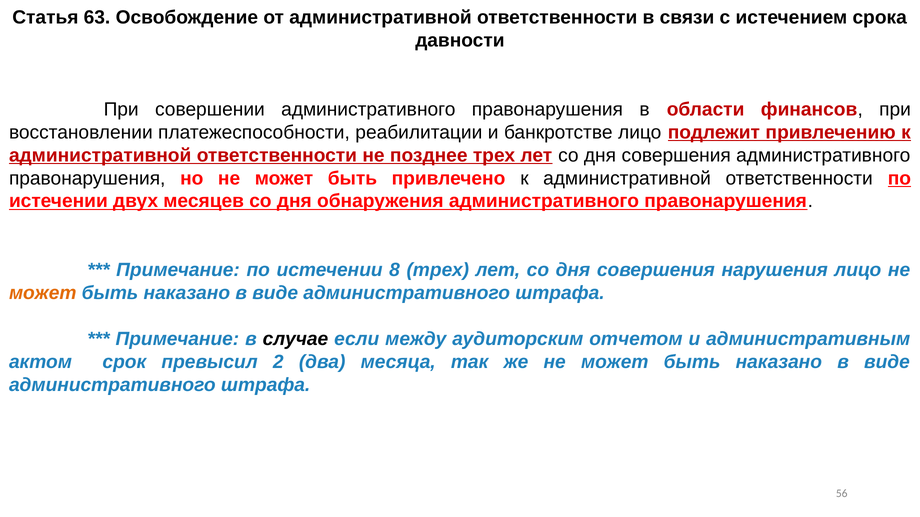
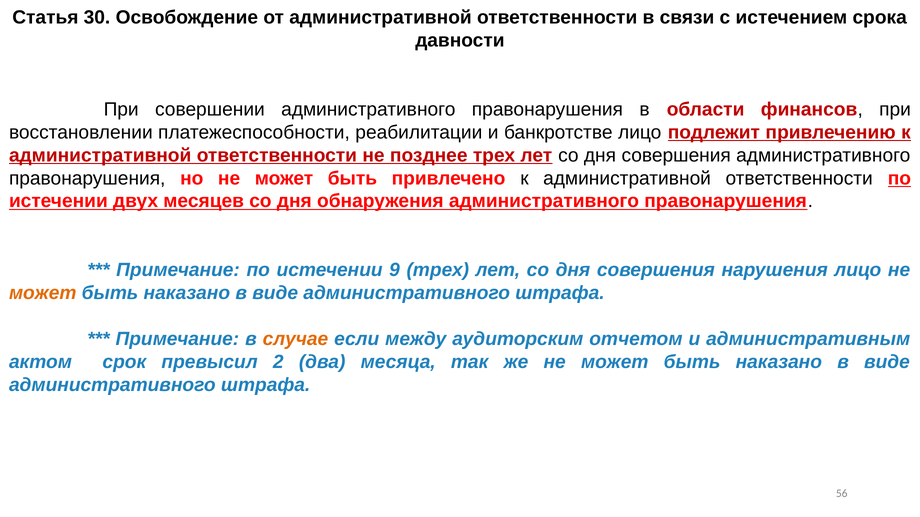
63: 63 -> 30 (97, 17)
8: 8 -> 9 (395, 270)
случае colour: black -> orange (295, 339)
